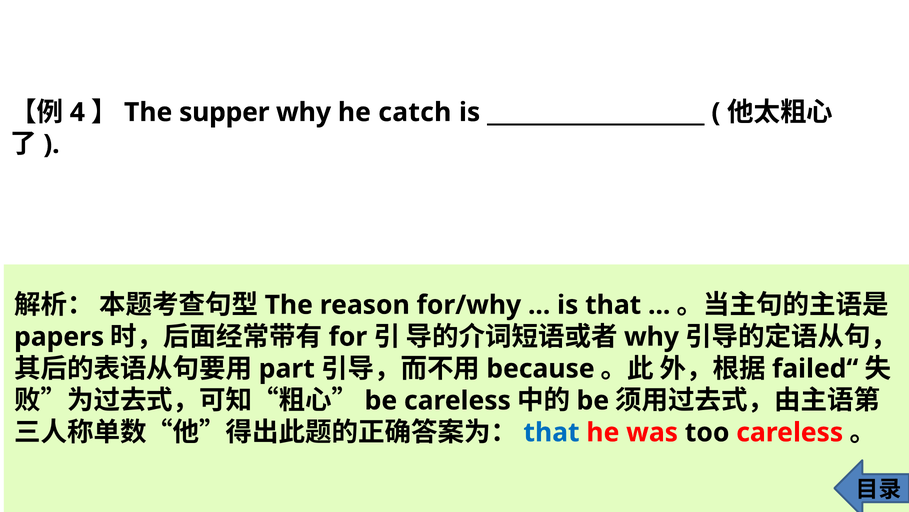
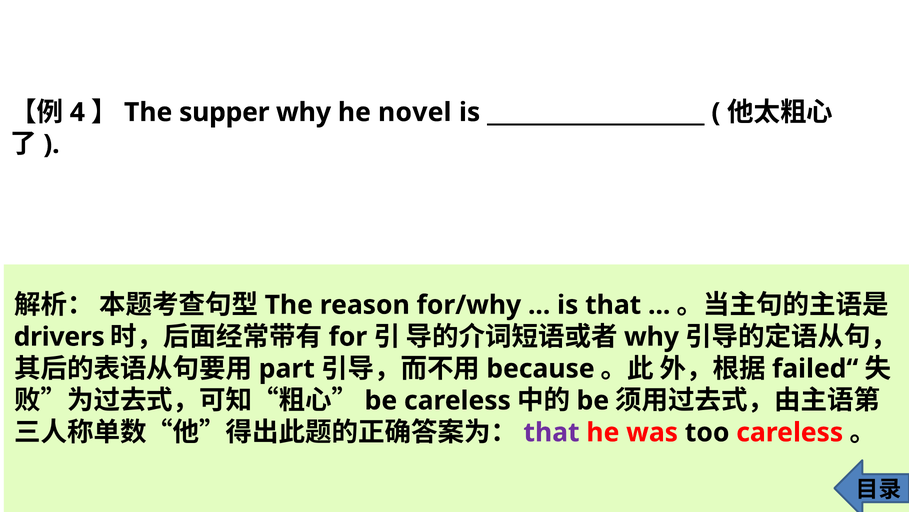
catch: catch -> novel (415, 112)
papers: papers -> drivers (59, 336)
that colour: blue -> purple (552, 432)
